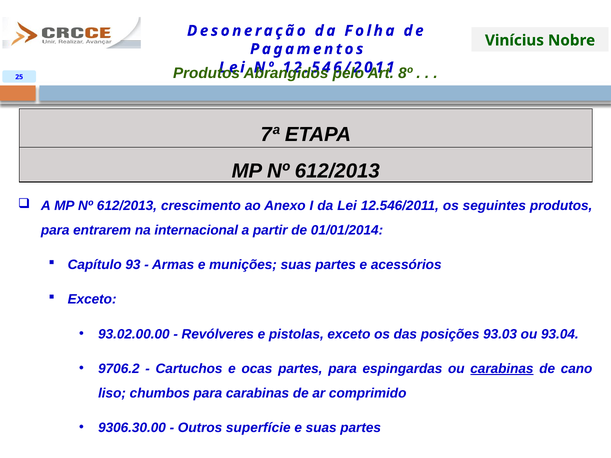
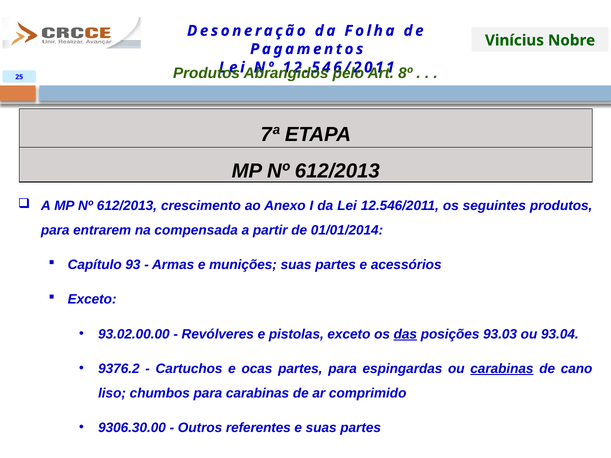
internacional: internacional -> compensada (196, 230)
das underline: none -> present (405, 334)
9706.2: 9706.2 -> 9376.2 (119, 369)
superfície: superfície -> referentes (258, 428)
